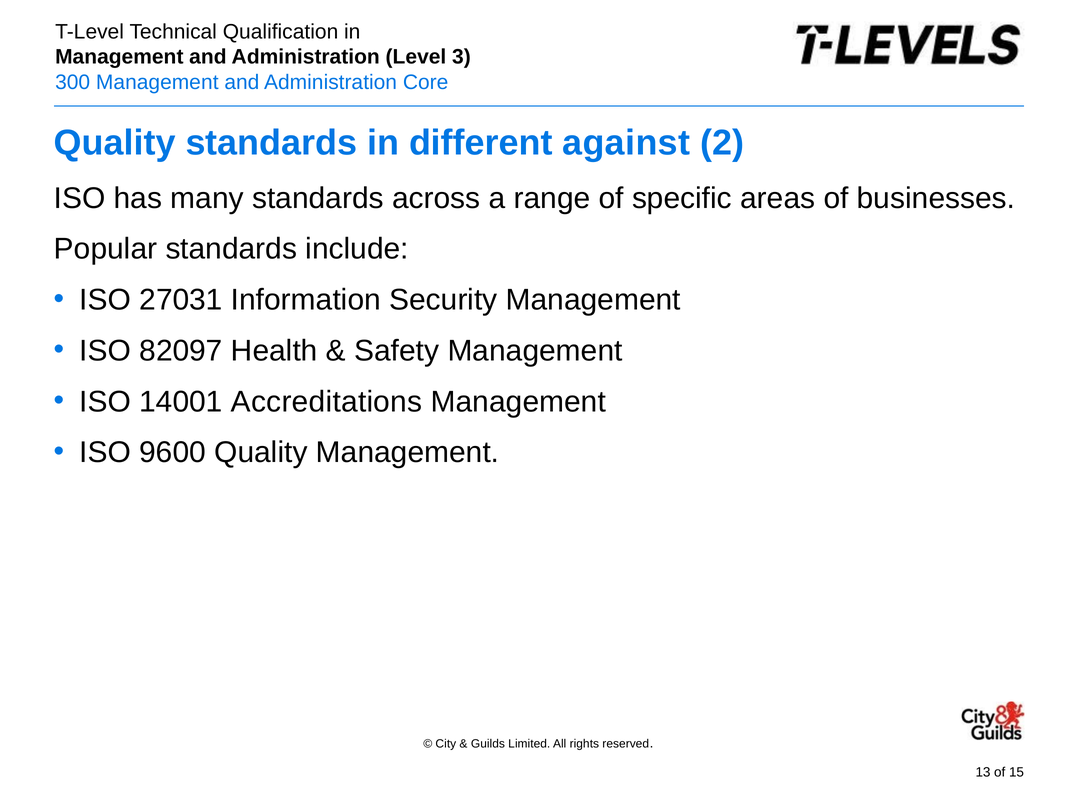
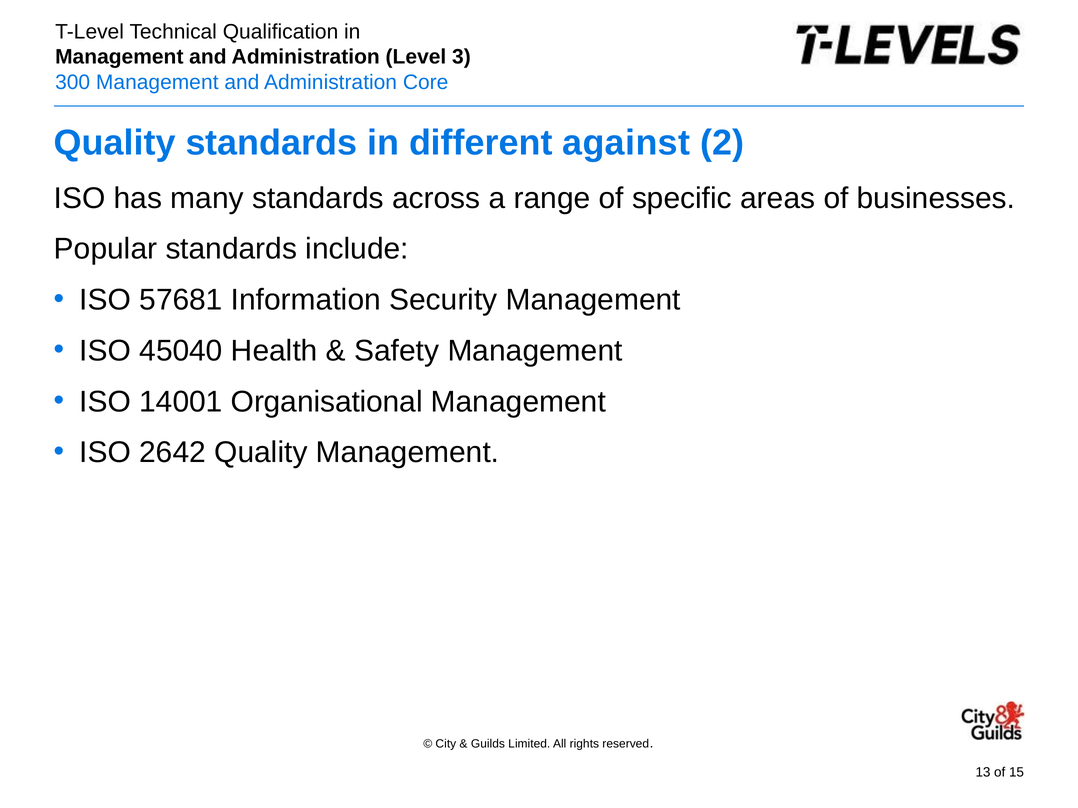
27031: 27031 -> 57681 (181, 300)
82097: 82097 -> 45040 (181, 351)
Accreditations: Accreditations -> Organisational (327, 402)
9600: 9600 -> 2642 (173, 453)
